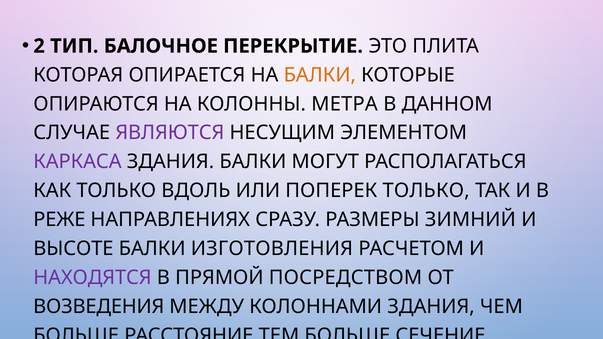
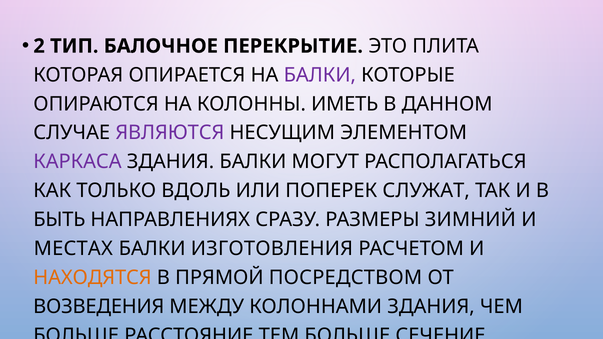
БАЛКИ colour: orange -> purple (320, 75)
МЕТРА: МЕТРА -> ИМЕТЬ (345, 104)
ПОПЕРЕК ТОЛЬКО: ТОЛЬКО -> СЛУЖАТ (426, 191)
РЕЖЕ: РЕЖЕ -> БЫТЬ (59, 220)
ВЫСОТЕ: ВЫСОТЕ -> МЕСТАХ (73, 249)
НАХОДЯТСЯ colour: purple -> orange (93, 278)
